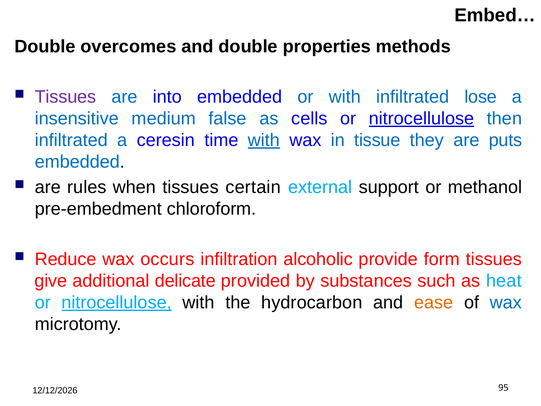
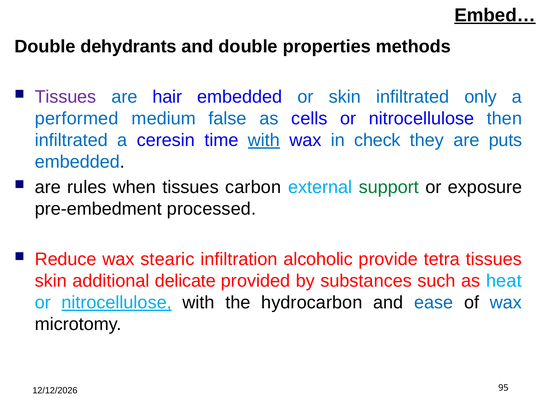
Embed… underline: none -> present (495, 15)
overcomes: overcomes -> dehydrants (129, 46)
into: into -> hair (167, 97)
or with: with -> skin (345, 97)
lose: lose -> only (481, 97)
insensitive: insensitive -> performed (77, 118)
nitrocellulose underline: present -> none (422, 118)
tissue: tissue -> check (377, 140)
certain: certain -> carbon (253, 187)
support colour: black -> green (389, 187)
methanol: methanol -> exposure (485, 187)
chloroform: chloroform -> processed (211, 209)
occurs: occurs -> stearic (167, 259)
form: form -> tetra (442, 259)
give: give -> skin (51, 281)
ease colour: orange -> blue (434, 302)
